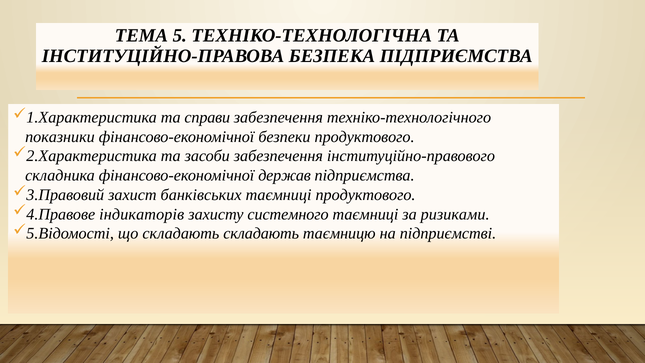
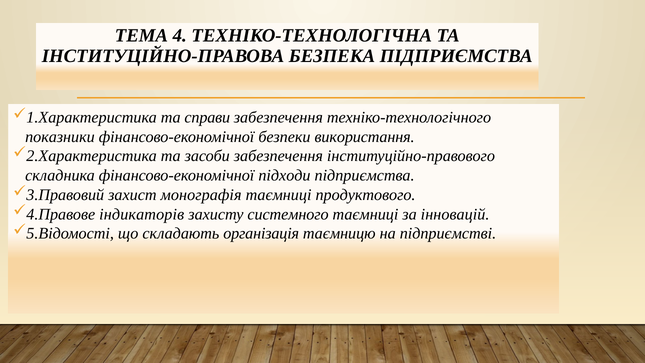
5: 5 -> 4 (180, 35)
безпеки продуктового: продуктового -> використання (365, 137)
держав: держав -> підходи (284, 175)
банківських: банківських -> монографія (201, 195)
ризиками: ризиками -> інновацій (455, 214)
складають складають: складають -> організація (261, 233)
